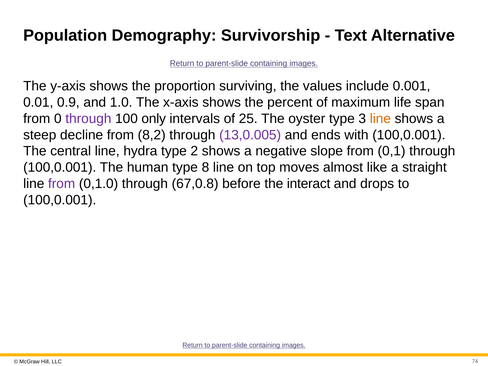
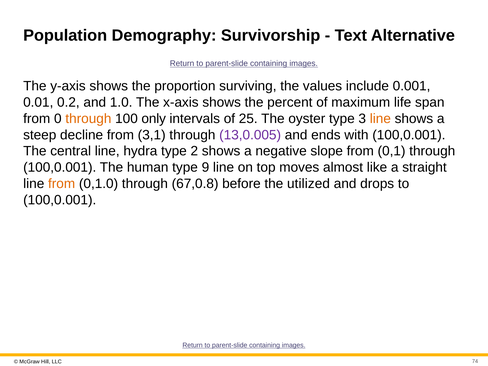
0.9: 0.9 -> 0.2 (68, 102)
through colour: purple -> orange (88, 119)
8,2: 8,2 -> 3,1 (152, 135)
8: 8 -> 9 (205, 167)
from colour: purple -> orange (62, 184)
interact: interact -> utilized (308, 184)
